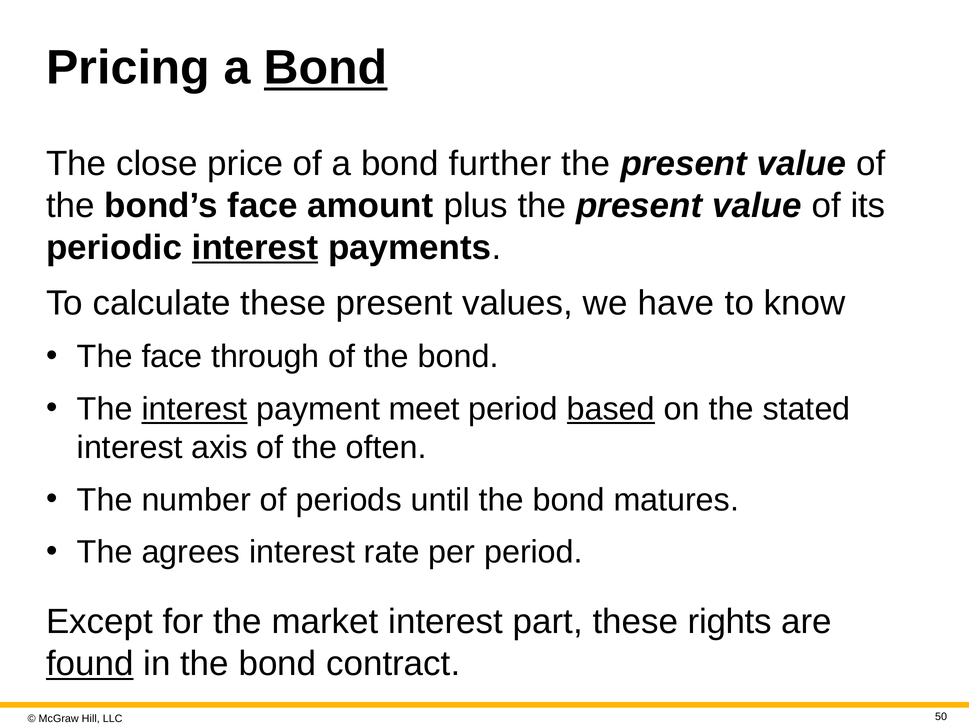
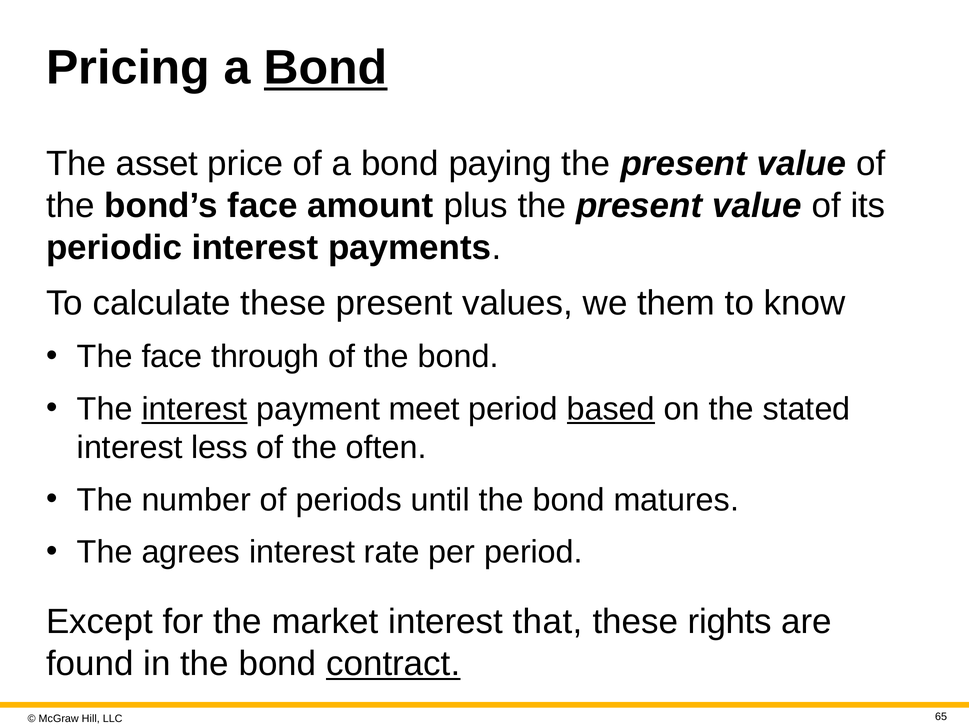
close: close -> asset (157, 164)
further: further -> paying (500, 164)
interest underline: present -> none (255, 247)
have: have -> them (676, 303)
axis: axis -> less (220, 448)
part: part -> that (548, 622)
found underline: present -> none (90, 664)
contract underline: none -> present (393, 664)
50: 50 -> 65 (941, 716)
